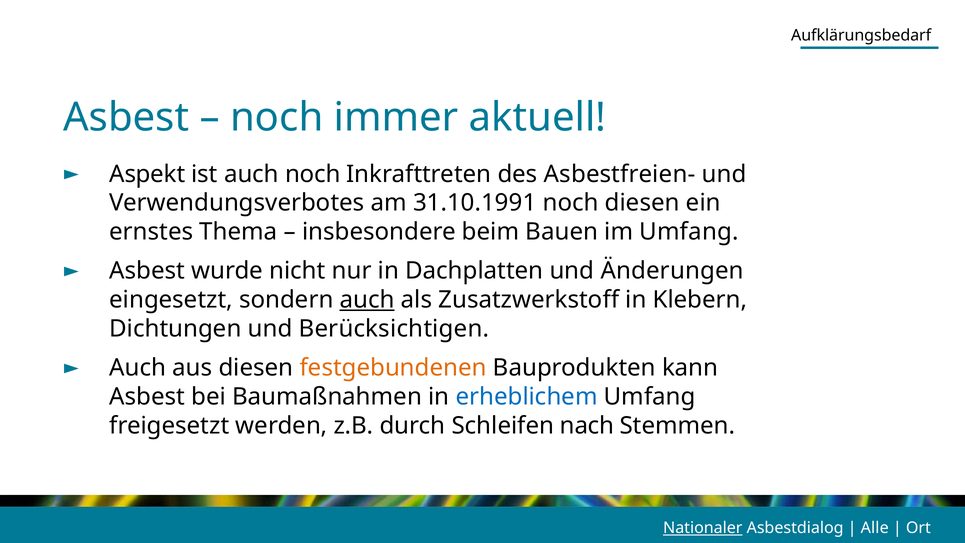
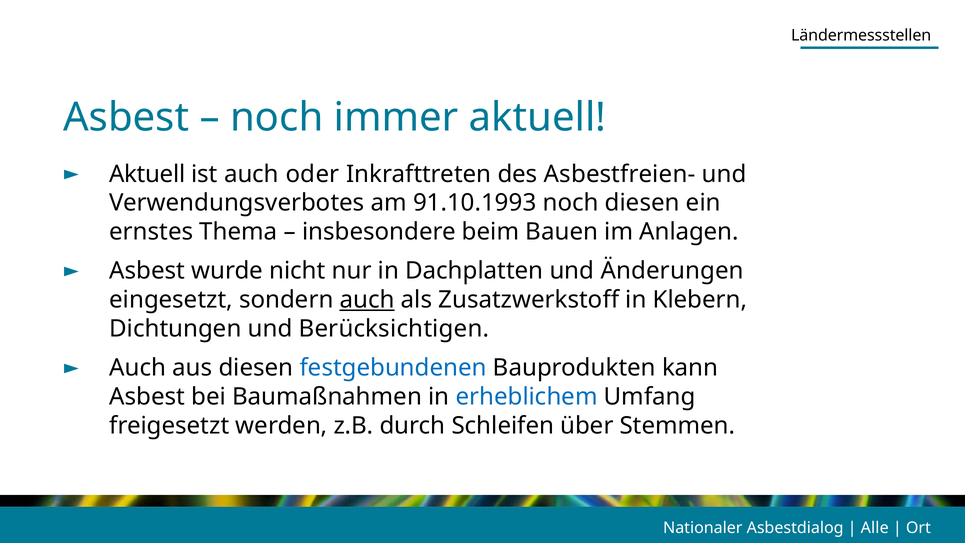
Aufklärungsbedarf: Aufklärungsbedarf -> Ländermessstellen (861, 35)
Aspekt: Aspekt -> Aktuell (147, 174)
auch noch: noch -> oder (313, 174)
31.10.1991: 31.10.1991 -> 91.10.1993 (475, 203)
im Umfang: Umfang -> Anlagen (689, 232)
festgebundenen colour: orange -> blue (393, 368)
nach: nach -> über (587, 426)
Nationaler underline: present -> none (703, 528)
